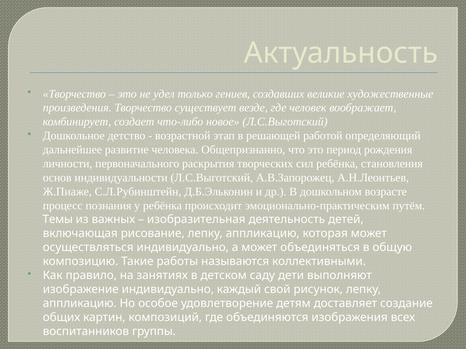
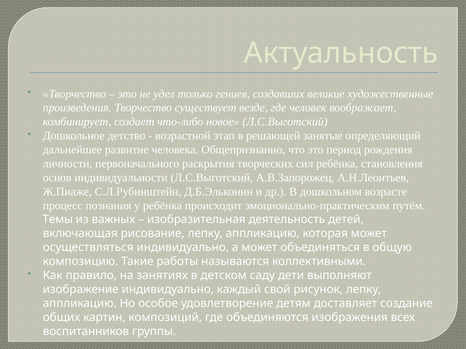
работой: работой -> занятые (323, 136)
